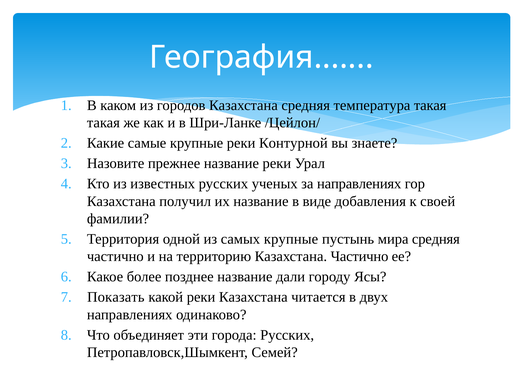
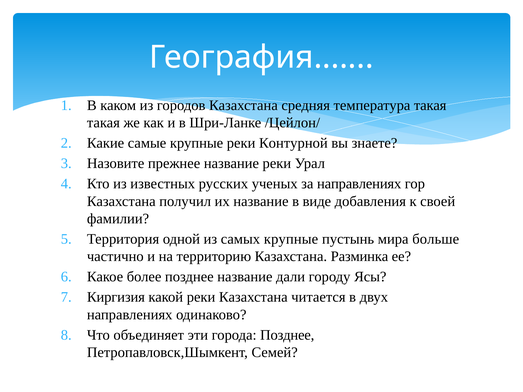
мира средняя: средняя -> больше (436, 239)
Казахстана Частично: Частично -> Разминка (359, 257)
Показать: Показать -> Киргизия (116, 297)
города Русских: Русских -> Позднее (287, 335)
